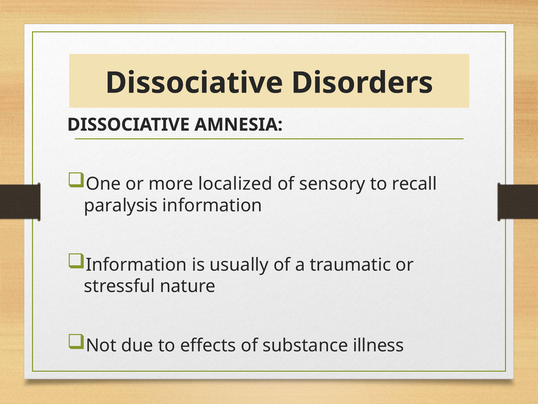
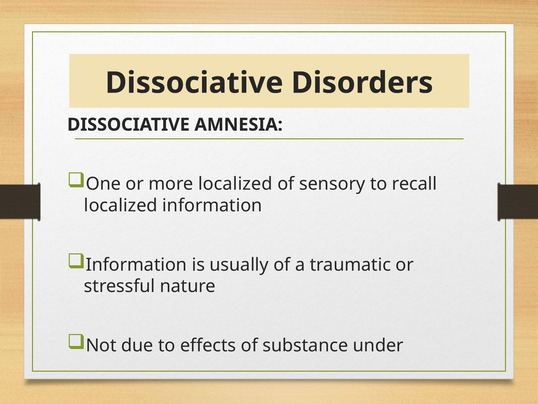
paralysis: paralysis -> localized (121, 205)
illness: illness -> under (378, 345)
